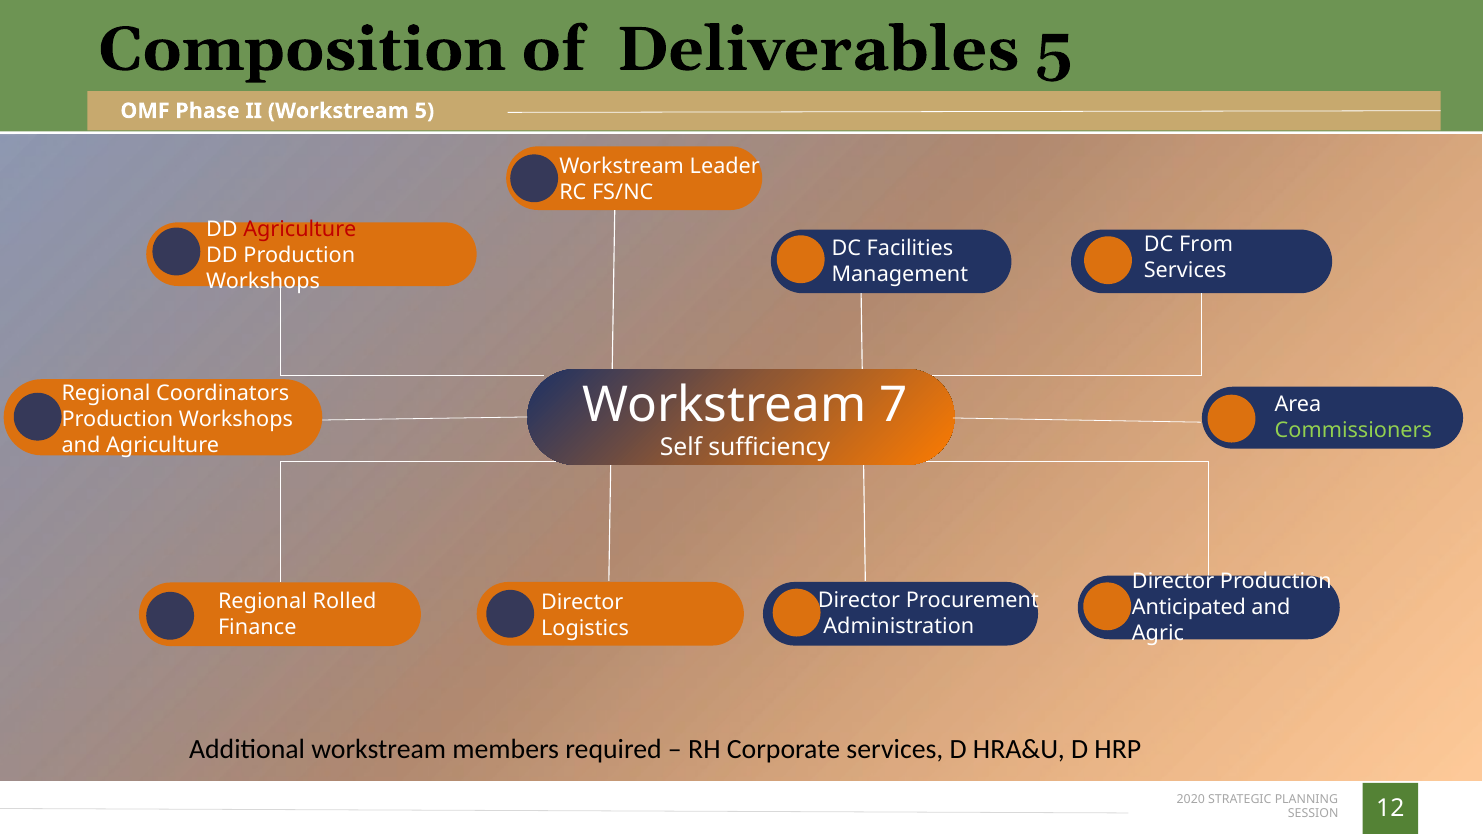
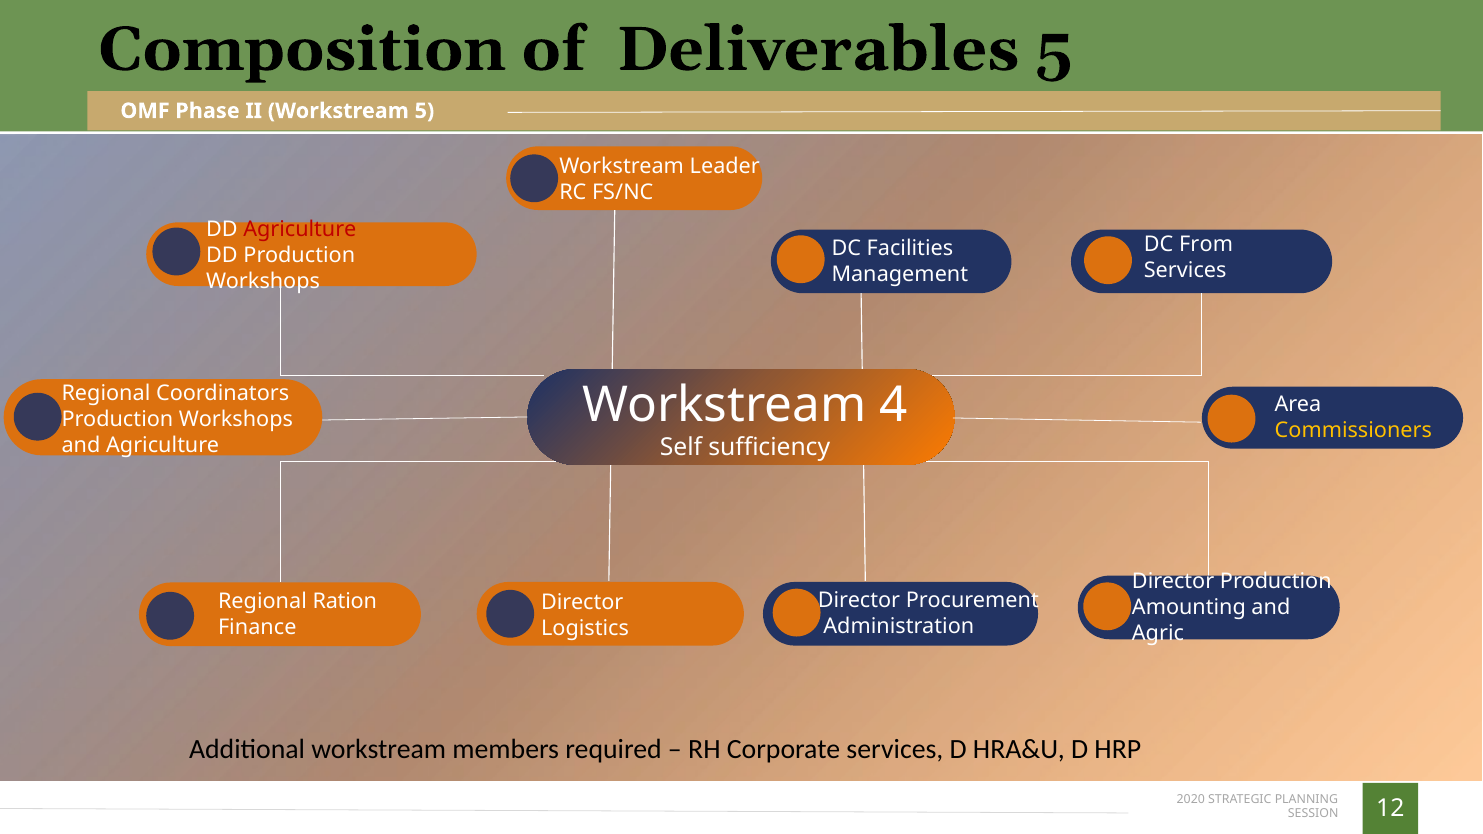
7: 7 -> 4 (894, 405)
Commissioners colour: light green -> yellow (1353, 431)
Rolled: Rolled -> Ration (345, 601)
Anticipated: Anticipated -> Amounting (1189, 607)
